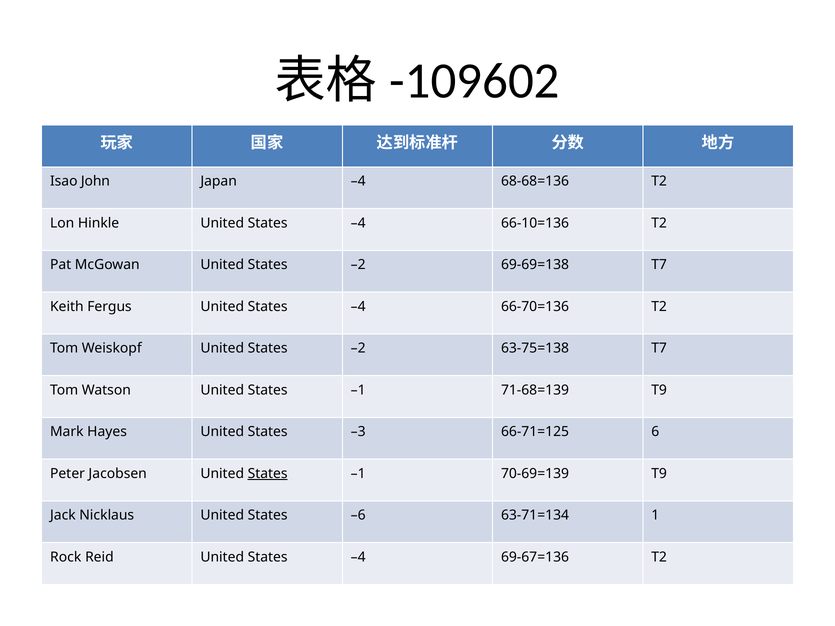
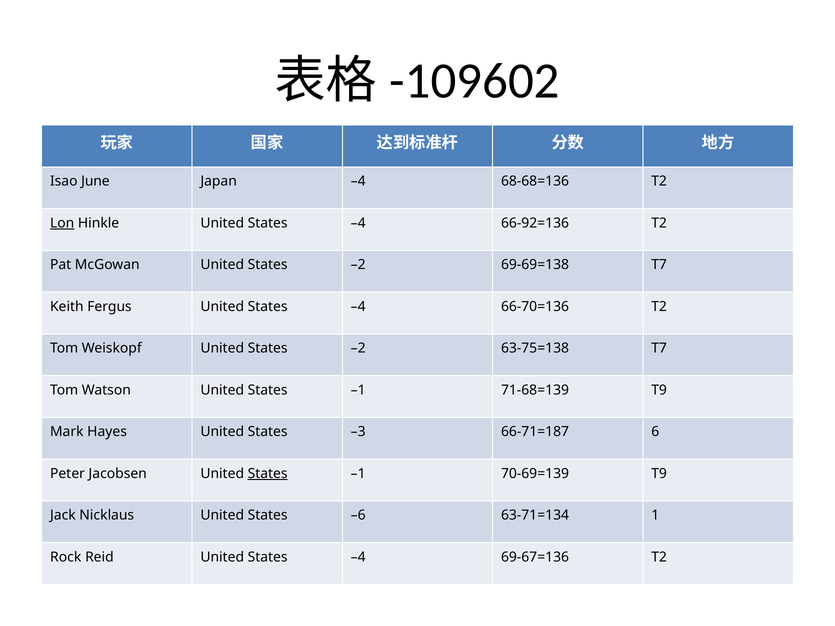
John: John -> June (95, 181)
Lon underline: none -> present (62, 223)
66-10=136: 66-10=136 -> 66-92=136 (535, 223)
66-71=125: 66-71=125 -> 66-71=187 (535, 432)
